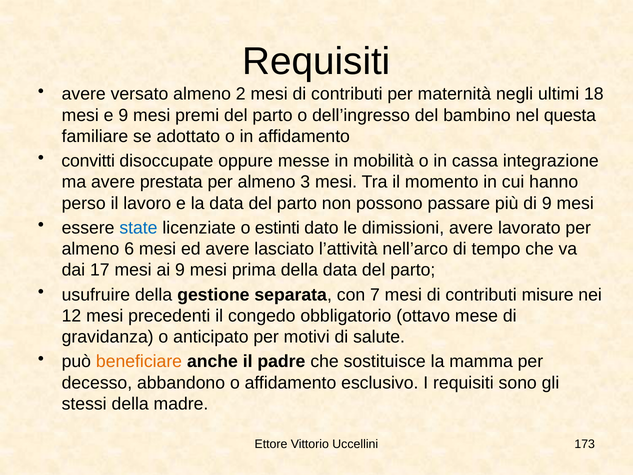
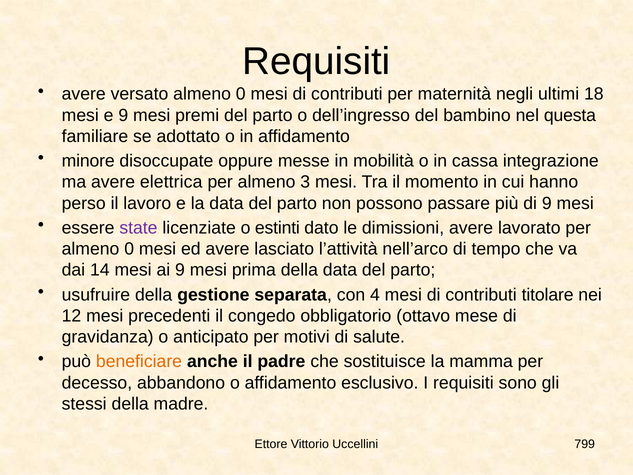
versato almeno 2: 2 -> 0 (241, 94)
convitti: convitti -> minore (88, 161)
prestata: prestata -> elettrica (171, 182)
state colour: blue -> purple (138, 228)
6: 6 -> 0 (129, 249)
17: 17 -> 14 (100, 270)
7: 7 -> 4 (375, 295)
misure: misure -> titolare (548, 295)
173: 173 -> 799 (585, 444)
